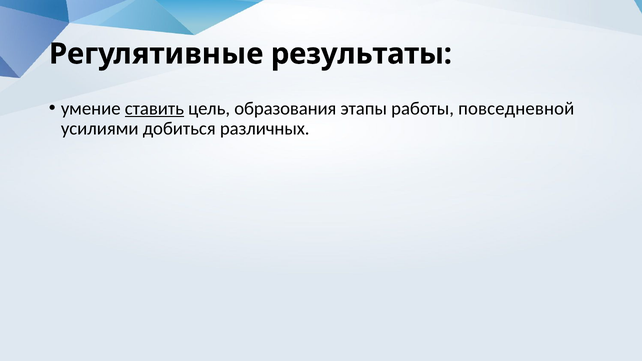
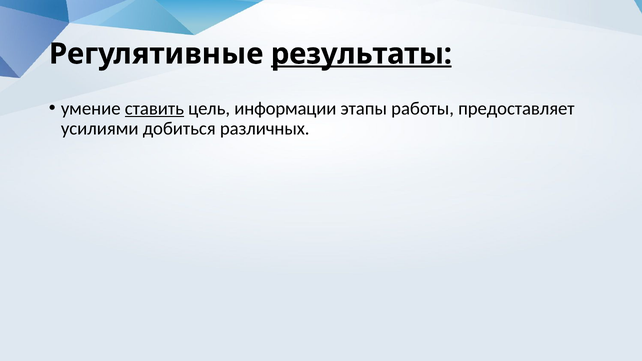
результаты underline: none -> present (361, 54)
образования: образования -> информации (285, 109)
повседневной: повседневной -> предоставляет (516, 109)
